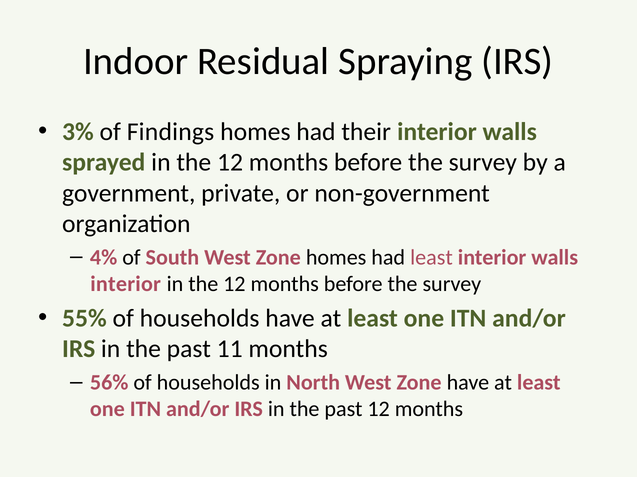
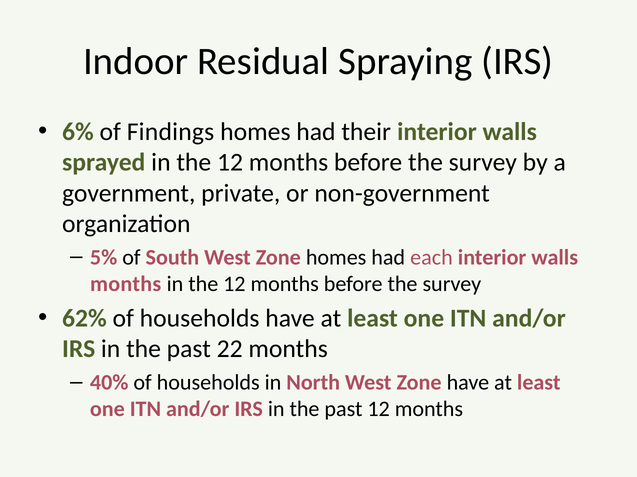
3%: 3% -> 6% (78, 132)
4%: 4% -> 5% (104, 258)
had least: least -> each (431, 258)
interior: interior -> months (126, 284)
55%: 55% -> 62% (84, 319)
11: 11 -> 22 (230, 350)
56%: 56% -> 40% (109, 383)
